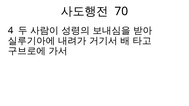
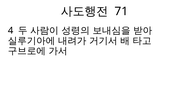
70: 70 -> 71 (121, 11)
